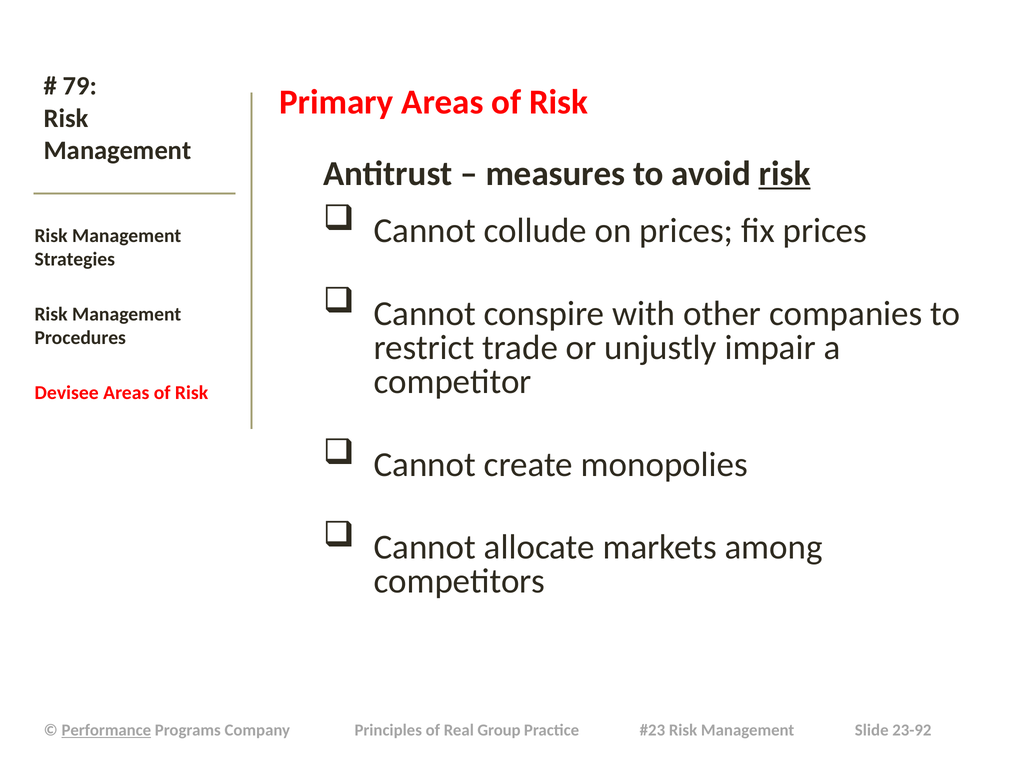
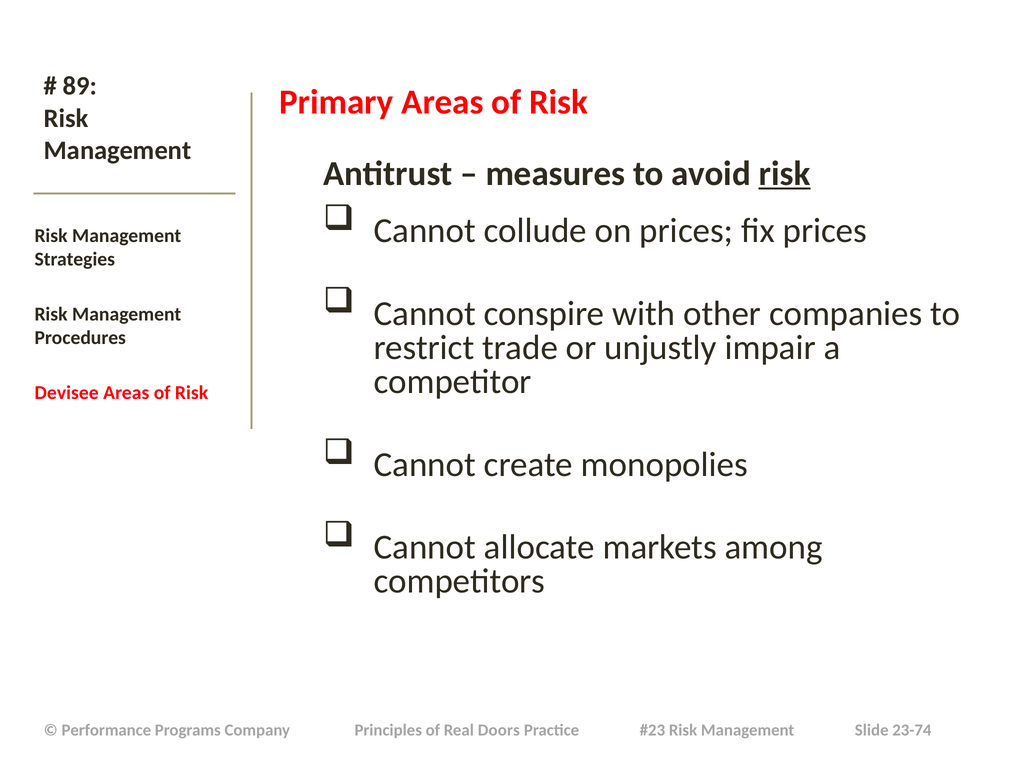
79: 79 -> 89 (80, 86)
Performance underline: present -> none (106, 730)
Group: Group -> Doors (499, 730)
23-92: 23-92 -> 23-74 (912, 730)
